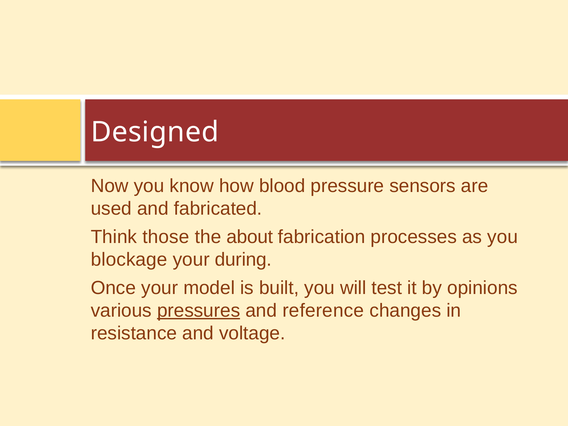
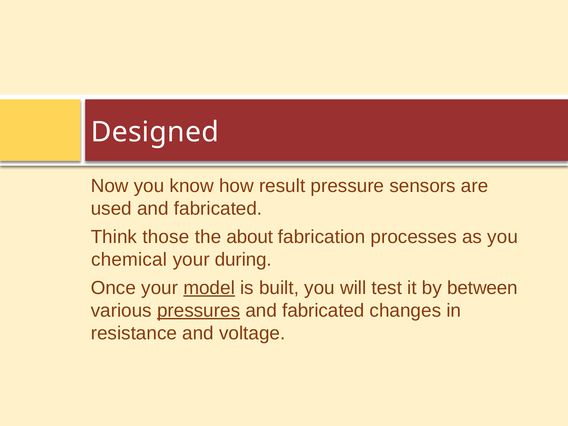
blood: blood -> result (282, 186)
blockage: blockage -> chemical (129, 260)
model underline: none -> present (209, 288)
opinions: opinions -> between (483, 288)
reference: reference -> fabricated (323, 311)
